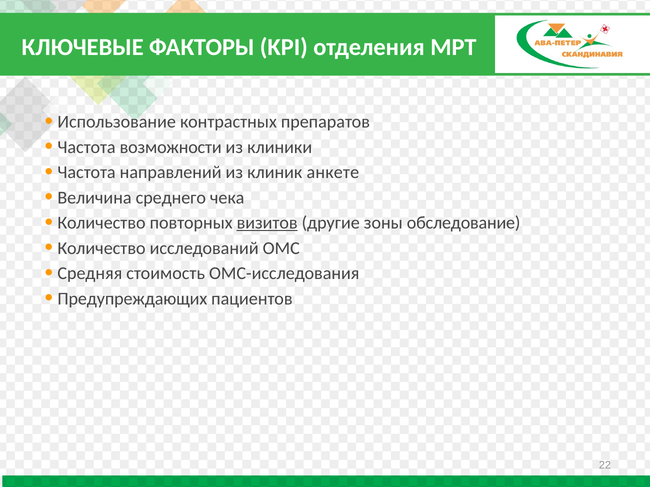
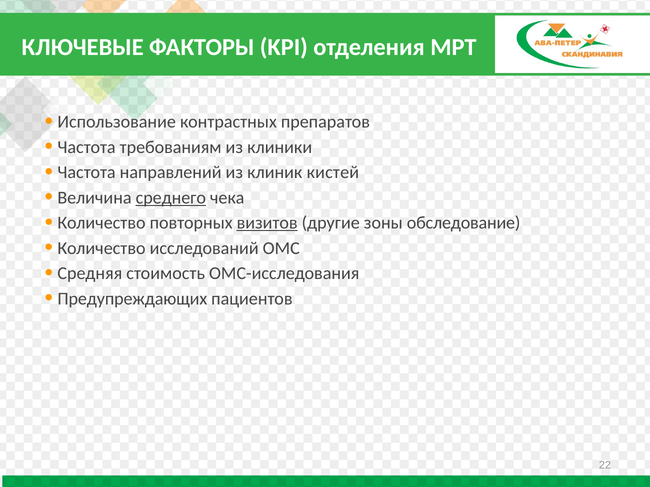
возможности: возможности -> требованиям (171, 147)
анкете: анкете -> кистей (333, 173)
среднего underline: none -> present (171, 198)
